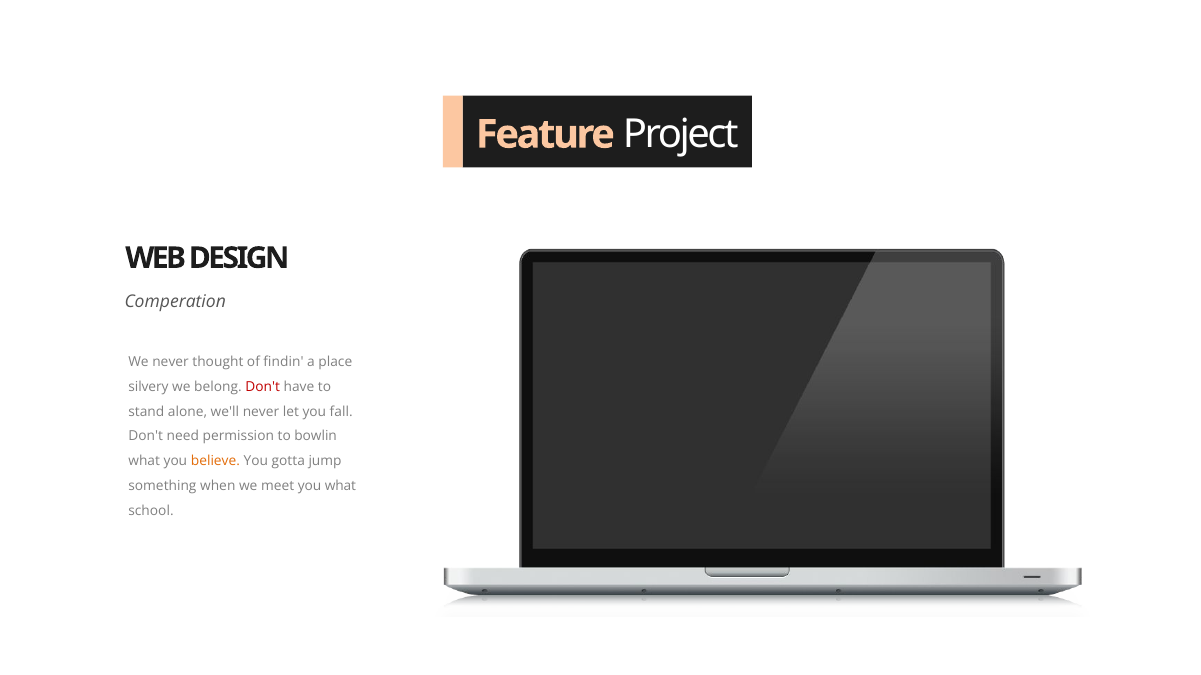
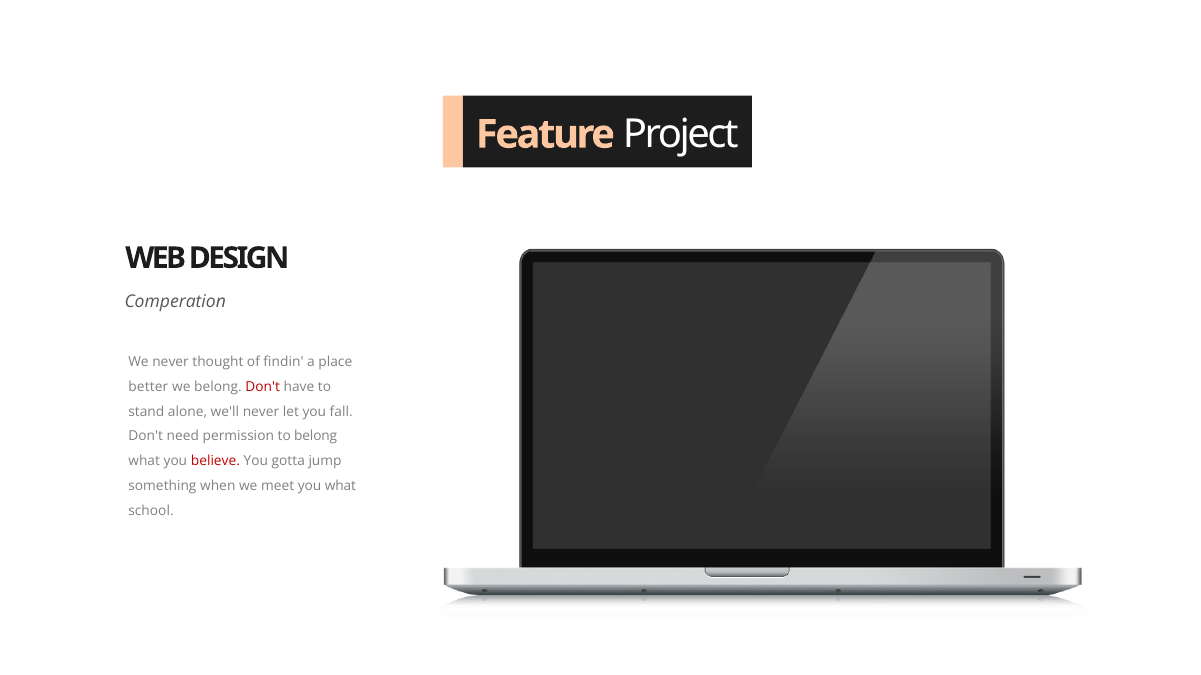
silvery: silvery -> better (148, 387)
to bowlin: bowlin -> belong (316, 437)
believe colour: orange -> red (215, 461)
